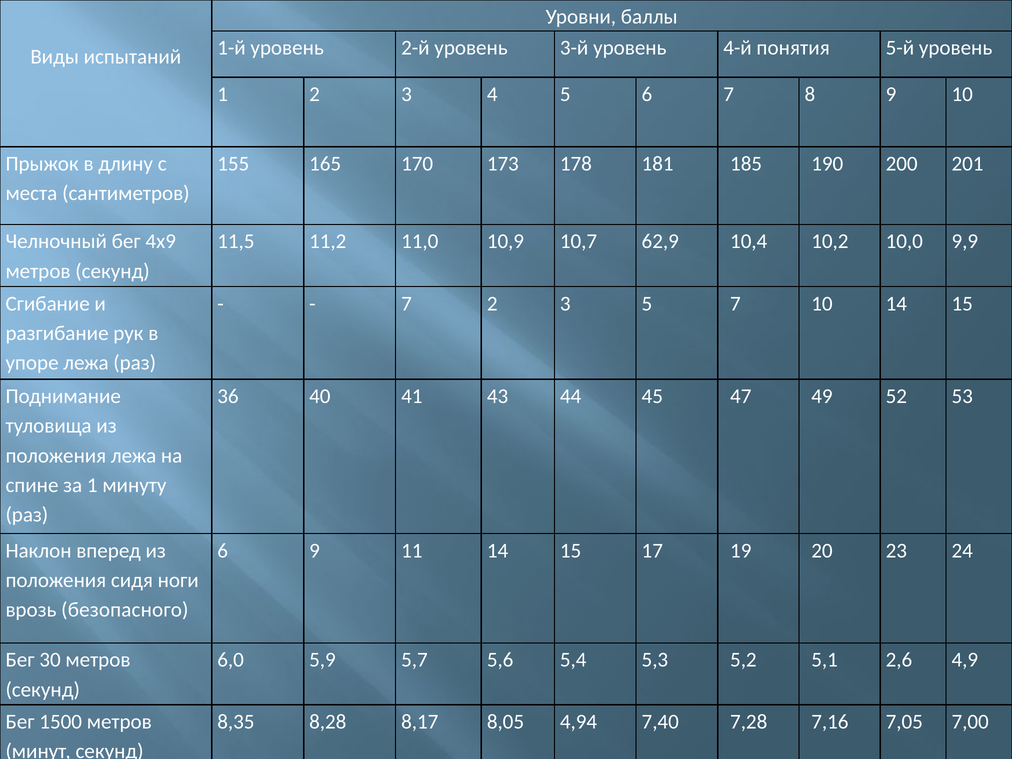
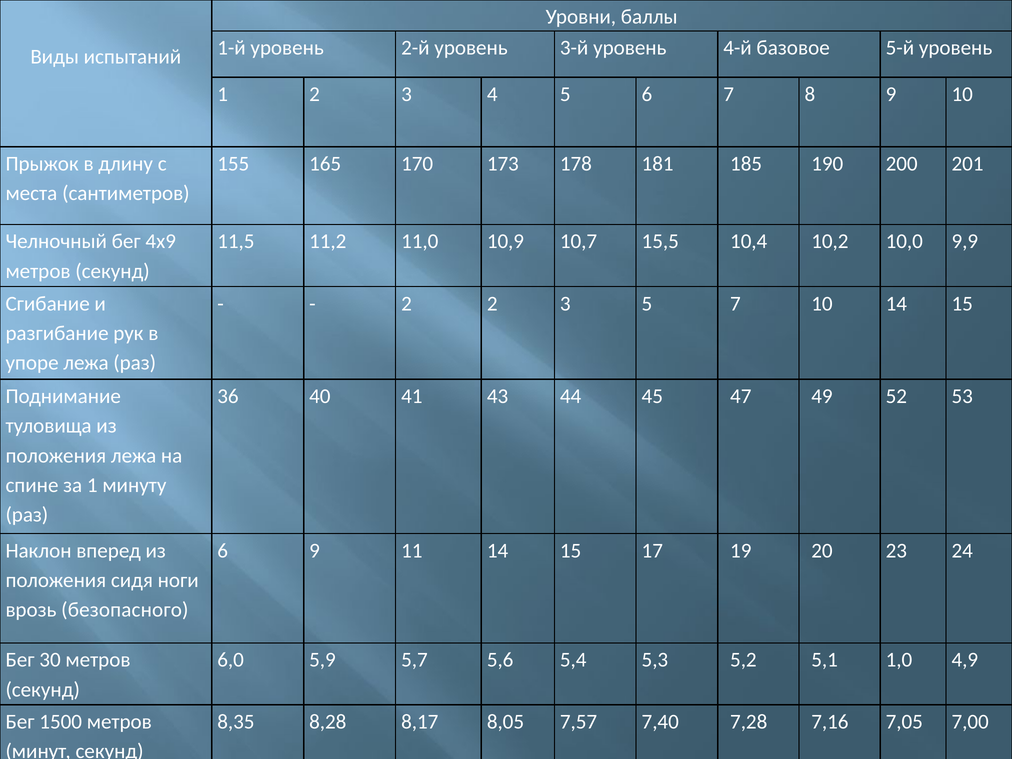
понятия: понятия -> базовое (793, 48)
62,9: 62,9 -> 15,5 (660, 242)
7: 7 -> 2 (407, 304)
2,6: 2,6 -> 1,0 (899, 660)
4,94: 4,94 -> 7,57 (579, 722)
